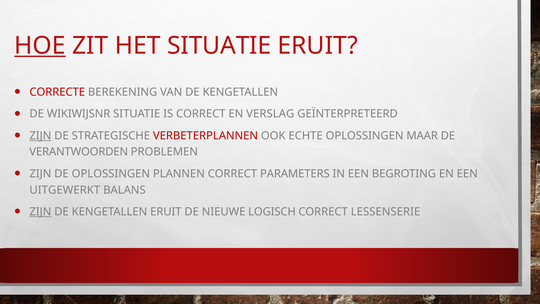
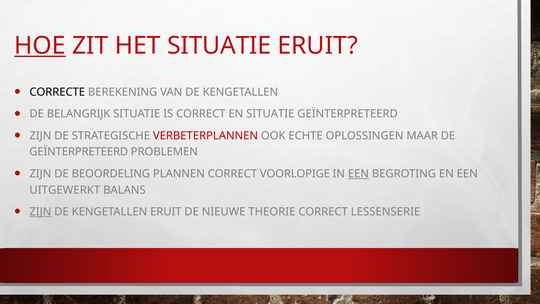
CORRECTE colour: red -> black (57, 92)
WIKIWIJSNR: WIKIWIJSNR -> BELANGRIJK (79, 114)
EN VERSLAG: VERSLAG -> SITUATIE (270, 114)
ZIJN underline: present -> none (40, 136)
VERANTWOORDEN: VERANTWOORDEN -> GEÏNTERPRETEERD (79, 152)
DE OPLOSSINGEN: OPLOSSINGEN -> BEOORDELING (111, 174)
PARAMETERS: PARAMETERS -> VOORLOPIGE (295, 174)
EEN underline: none -> present (358, 174)
LOGISCH: LOGISCH -> THEORIE (272, 212)
